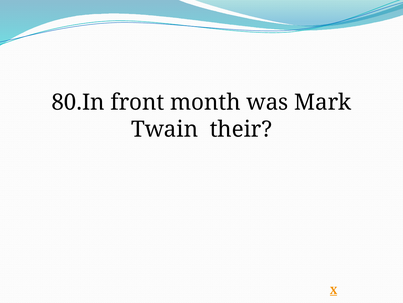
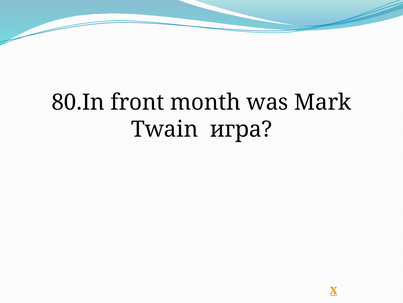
their: their -> игра (241, 129)
